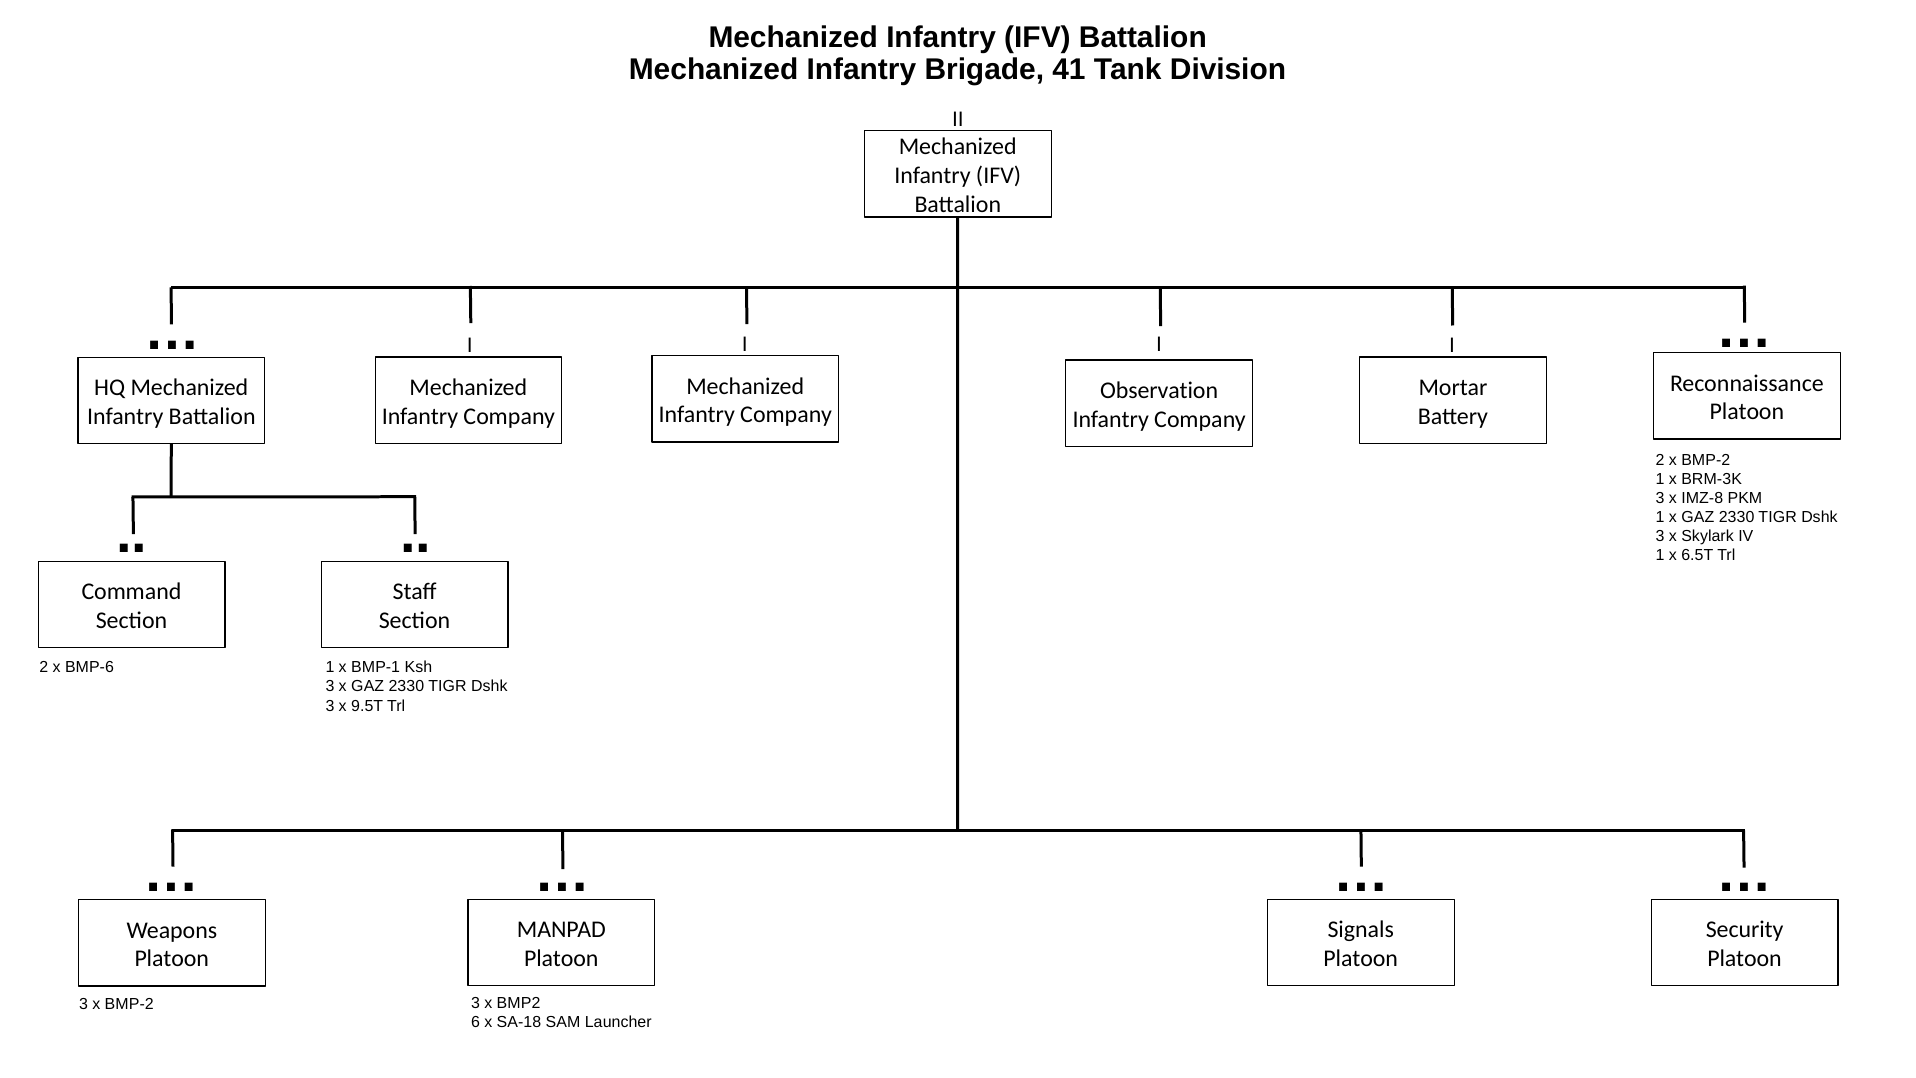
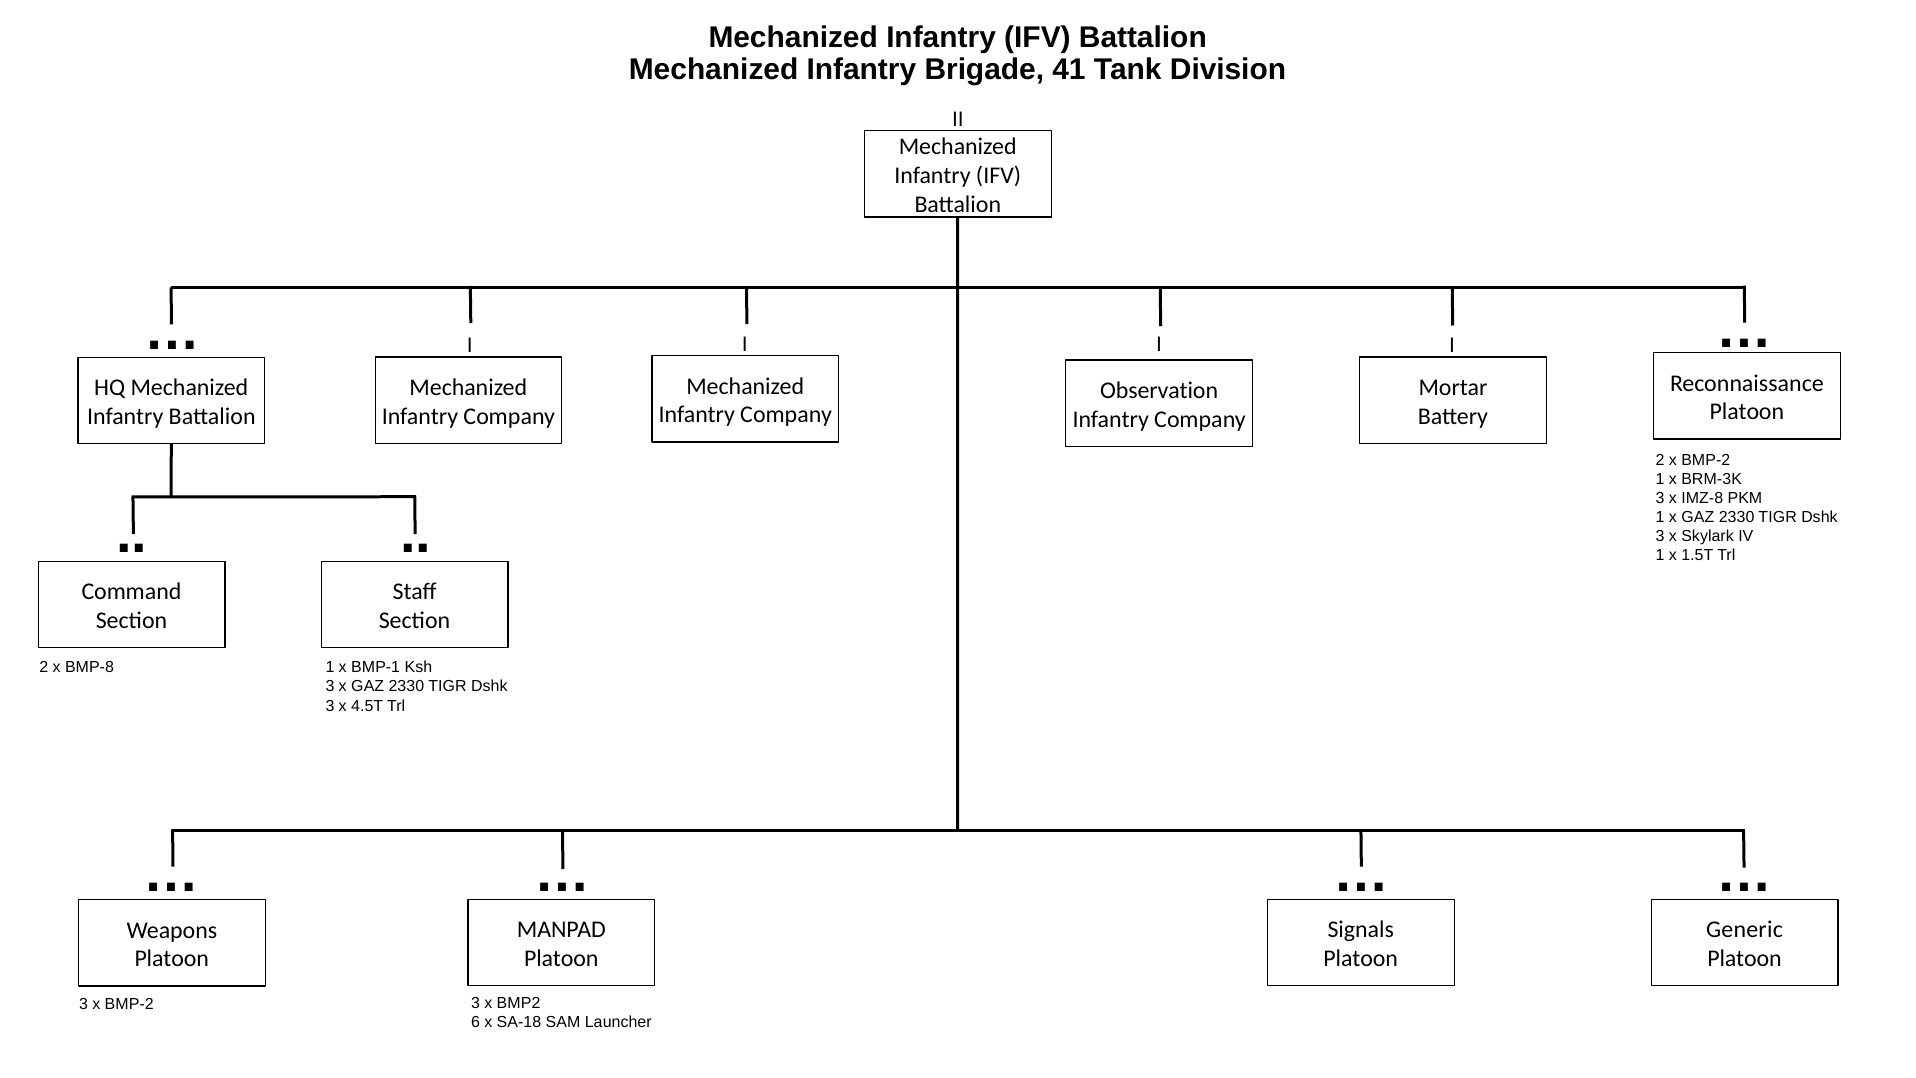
6.5T: 6.5T -> 1.5T (1697, 555)
BMP-6: BMP-6 -> BMP-8 (89, 667)
9.5T: 9.5T -> 4.5T (367, 706)
Security: Security -> Generic (1744, 930)
